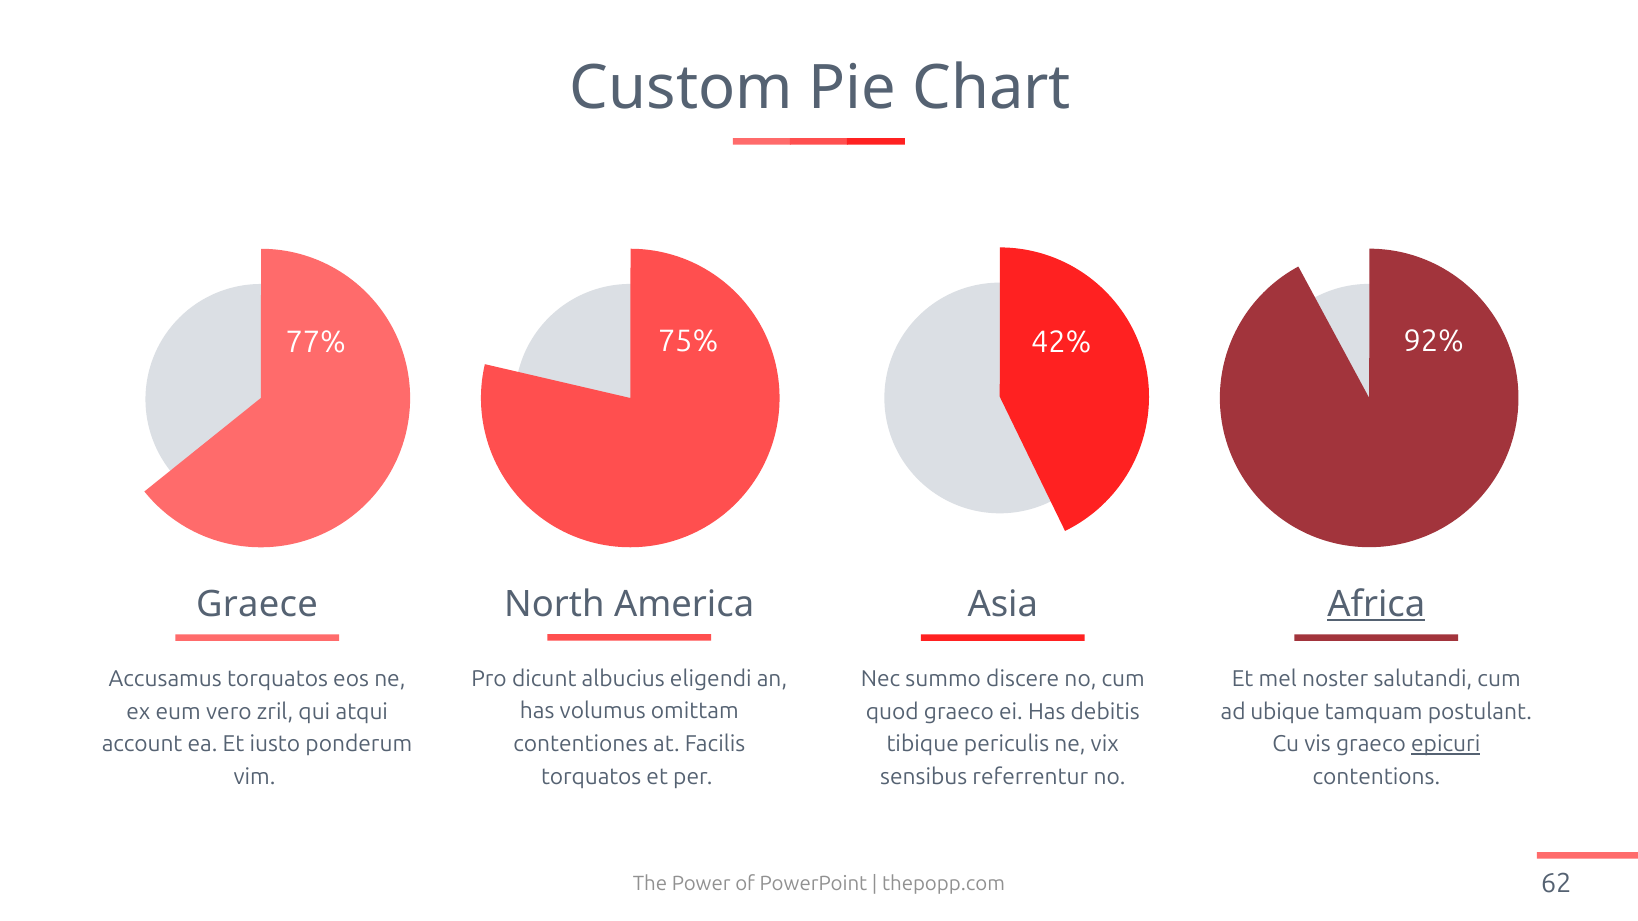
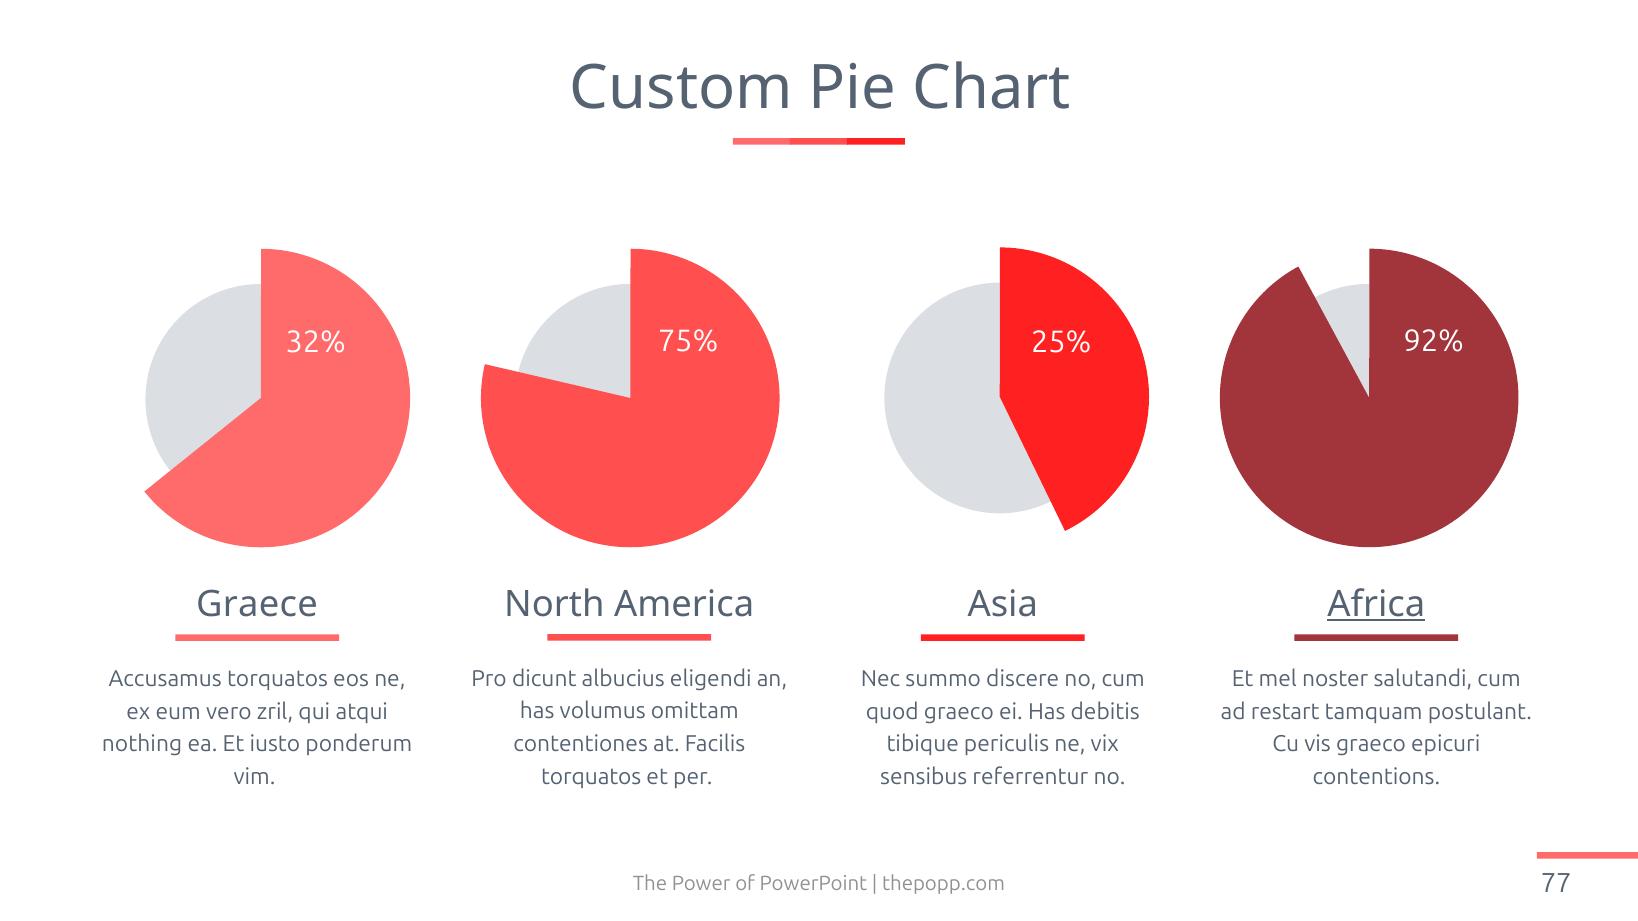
77%: 77% -> 32% (316, 343)
42%: 42% -> 25% (1061, 343)
ubique: ubique -> restart (1285, 712)
account: account -> nothing (142, 745)
epicuri underline: present -> none (1446, 745)
62: 62 -> 77 (1556, 884)
